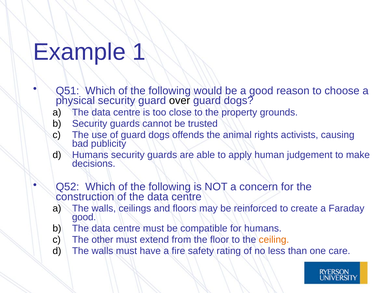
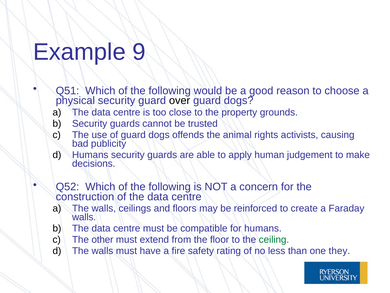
1: 1 -> 9 (139, 52)
good: good -> walls (84, 217)
ceiling colour: orange -> green (274, 239)
care: care -> they (339, 251)
